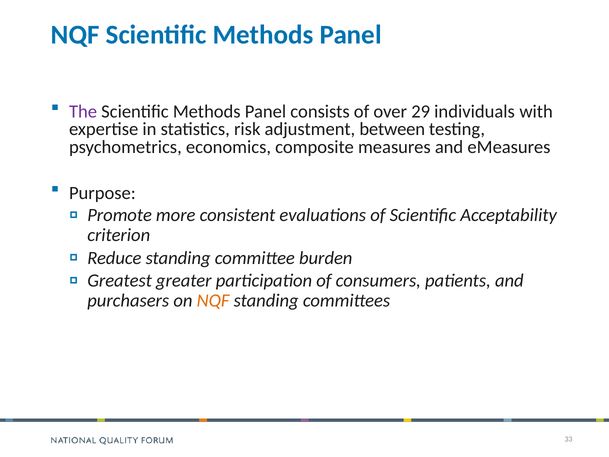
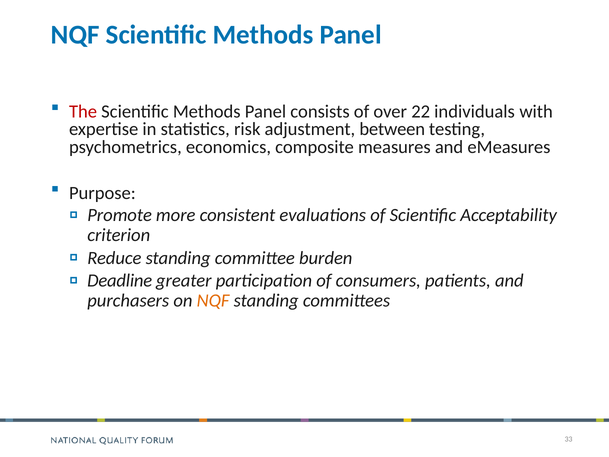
The colour: purple -> red (83, 111)
29: 29 -> 22 (421, 111)
Greatest: Greatest -> Deadline (120, 280)
